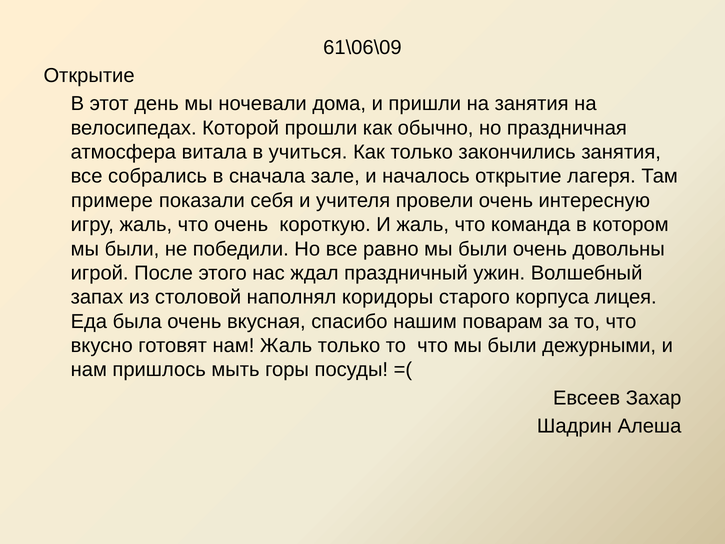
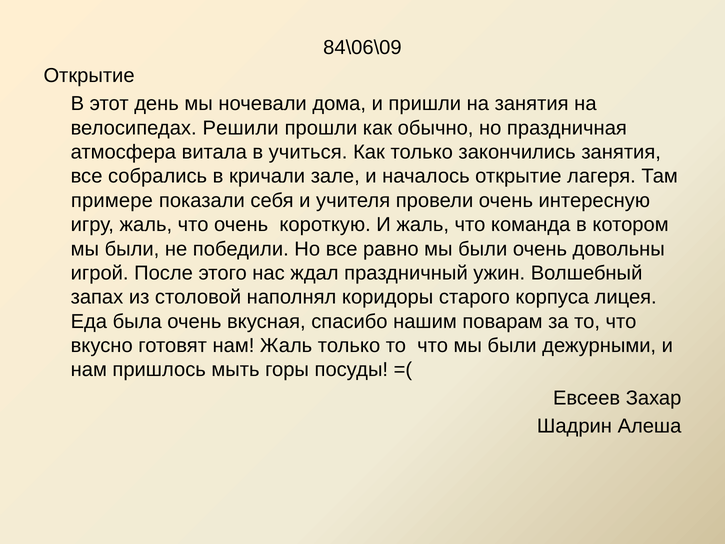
61\06\09: 61\06\09 -> 84\06\09 (362, 47)
Которой: Которой -> Решили (241, 128)
сначала: сначала -> кричали (267, 176)
